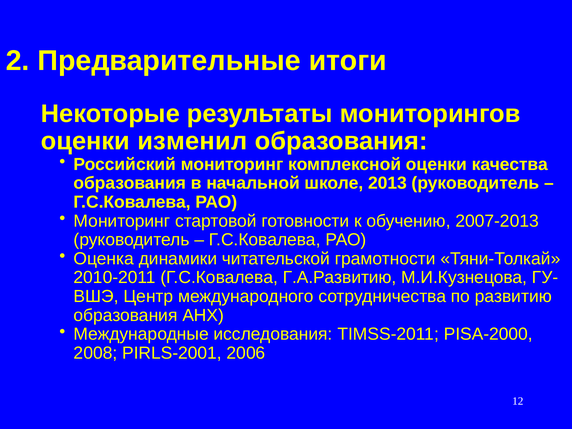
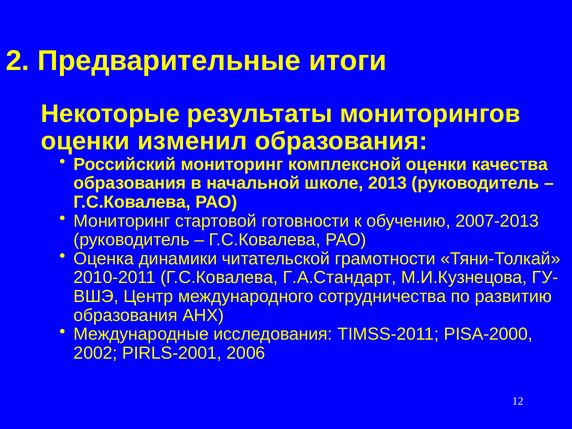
Г.А.Развитию: Г.А.Развитию -> Г.А.Стандарт (340, 278)
2008: 2008 -> 2002 (95, 353)
